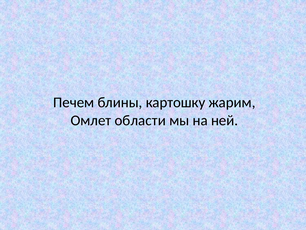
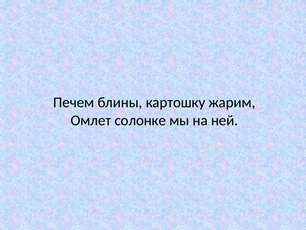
области: области -> солонке (140, 120)
